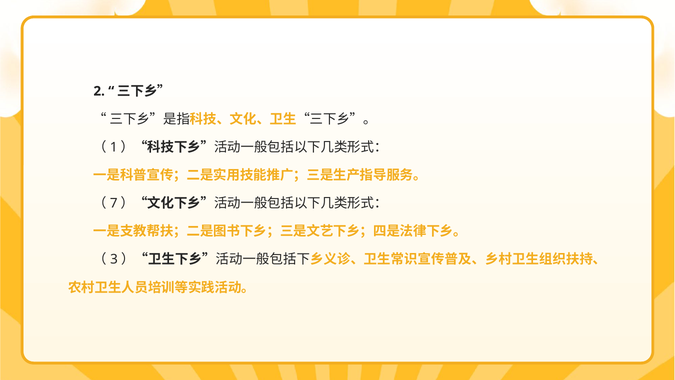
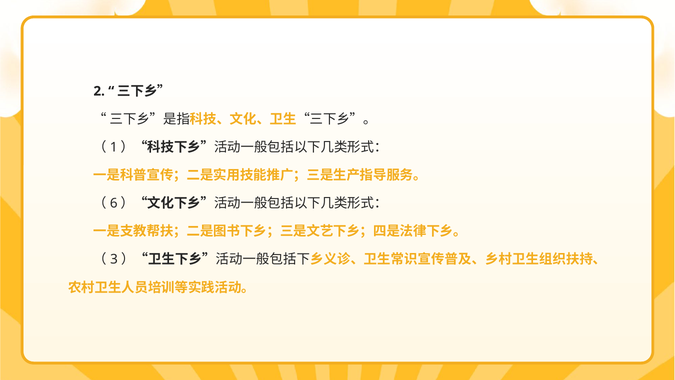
7: 7 -> 6 (114, 203)
